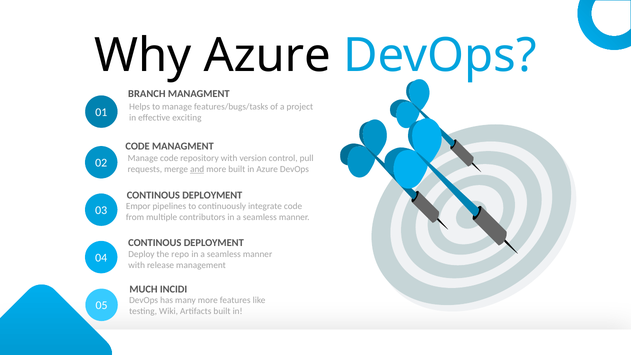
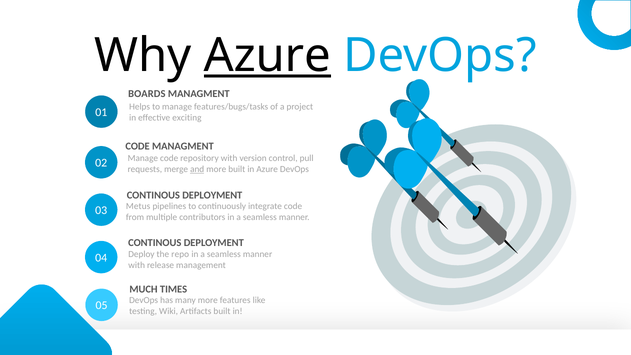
Azure underline: none -> present (267, 56)
BRANCH: BRANCH -> BOARDS (147, 94)
Empor: Empor -> Metus (138, 206)
INCIDI: INCIDI -> TIMES (174, 289)
